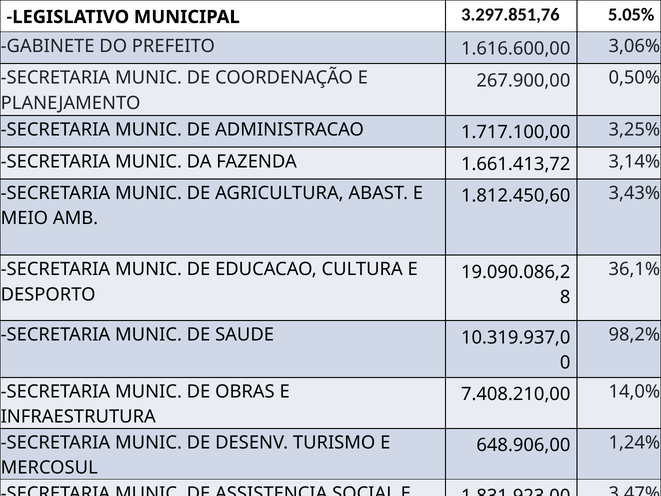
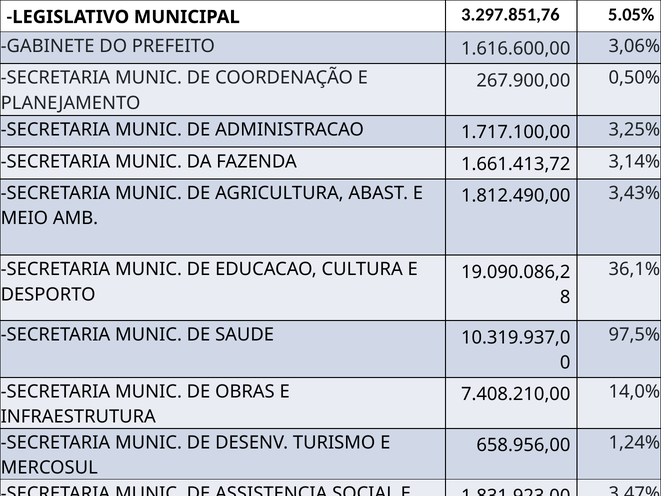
1.812.450,60: 1.812.450,60 -> 1.812.490,00 (516, 196)
98,2%: 98,2% -> 97,5% (634, 335)
648.906,00: 648.906,00 -> 658.956,00 (523, 445)
